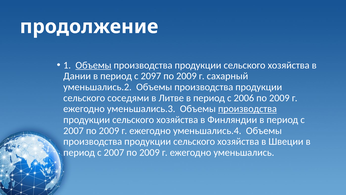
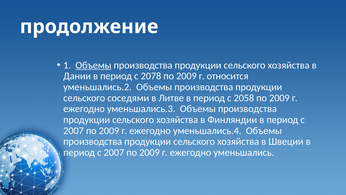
2097: 2097 -> 2078 (151, 76)
сахарный: сахарный -> относится (228, 76)
2006: 2006 -> 2058 (244, 98)
производства underline: present -> none (247, 109)
